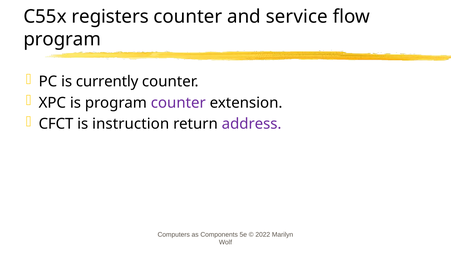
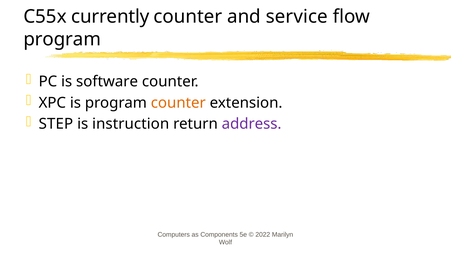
registers: registers -> currently (110, 17)
currently: currently -> software (107, 82)
counter colour: purple -> orange (178, 103)
CFCT: CFCT -> STEP (56, 124)
